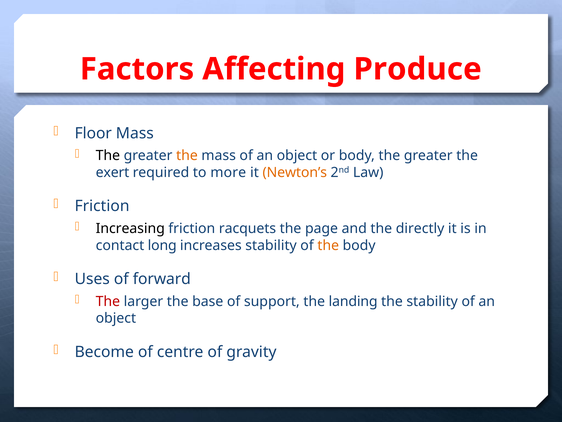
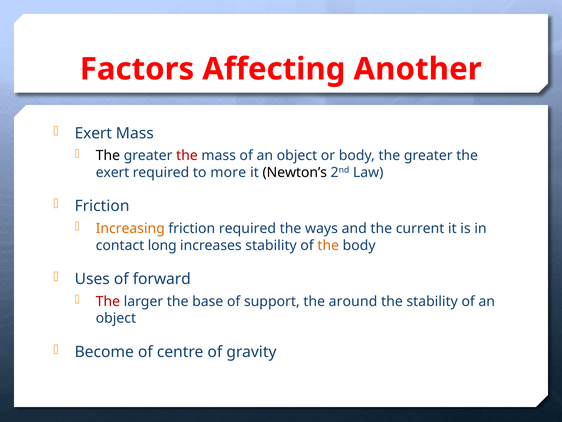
Produce: Produce -> Another (418, 69)
Floor: Floor -> Exert (93, 133)
the colour: orange -> red (187, 155)
Newton’s colour: orange -> black (295, 172)
Increasing colour: black -> orange (130, 228)
friction racquets: racquets -> required (247, 228)
page: page -> ways (321, 228)
directly: directly -> current (420, 228)
landing: landing -> around (353, 301)
